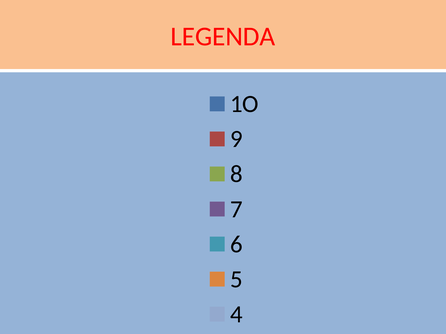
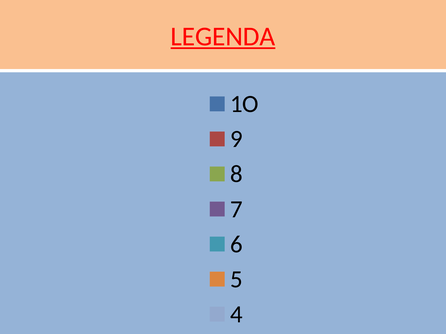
LEGENDA underline: none -> present (223, 36)
